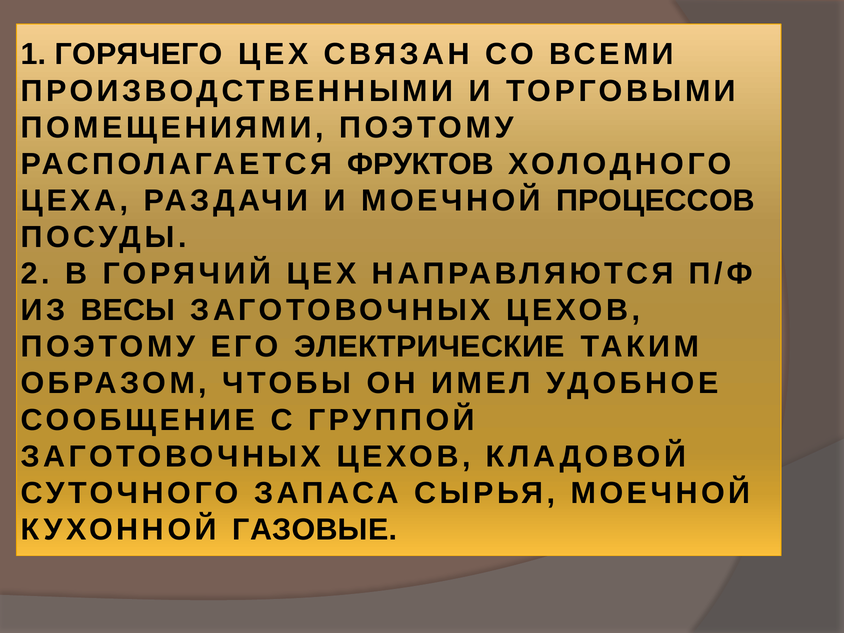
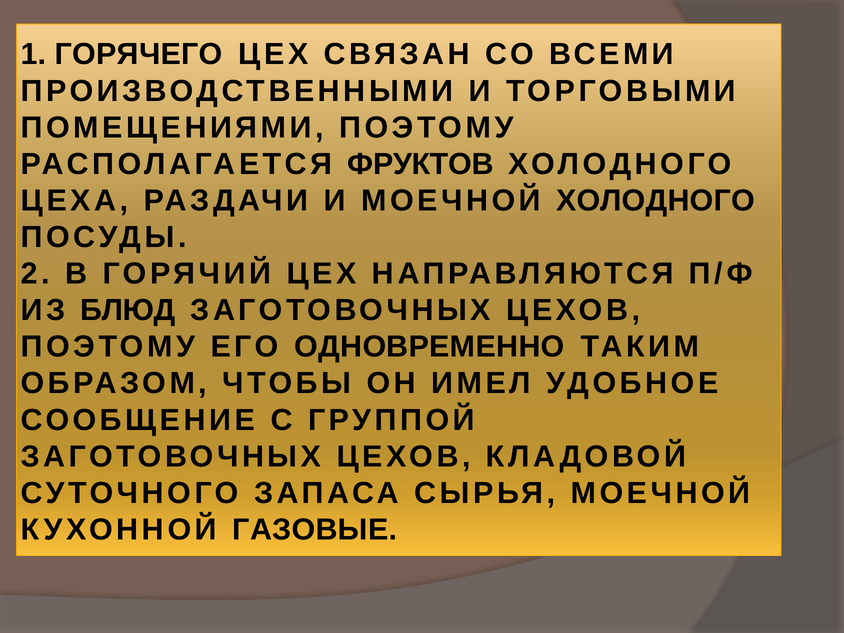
МОЕЧНОЙ ПРОЦЕССОВ: ПРОЦЕССОВ -> ХОЛОДНОГО (655, 201)
ВЕСЫ: ВЕСЫ -> БЛЮД (128, 310)
ЭЛЕКТРИЧЕСКИЕ: ЭЛЕКТРИЧЕСКИЕ -> ОДНОВРЕМЕННО (429, 347)
